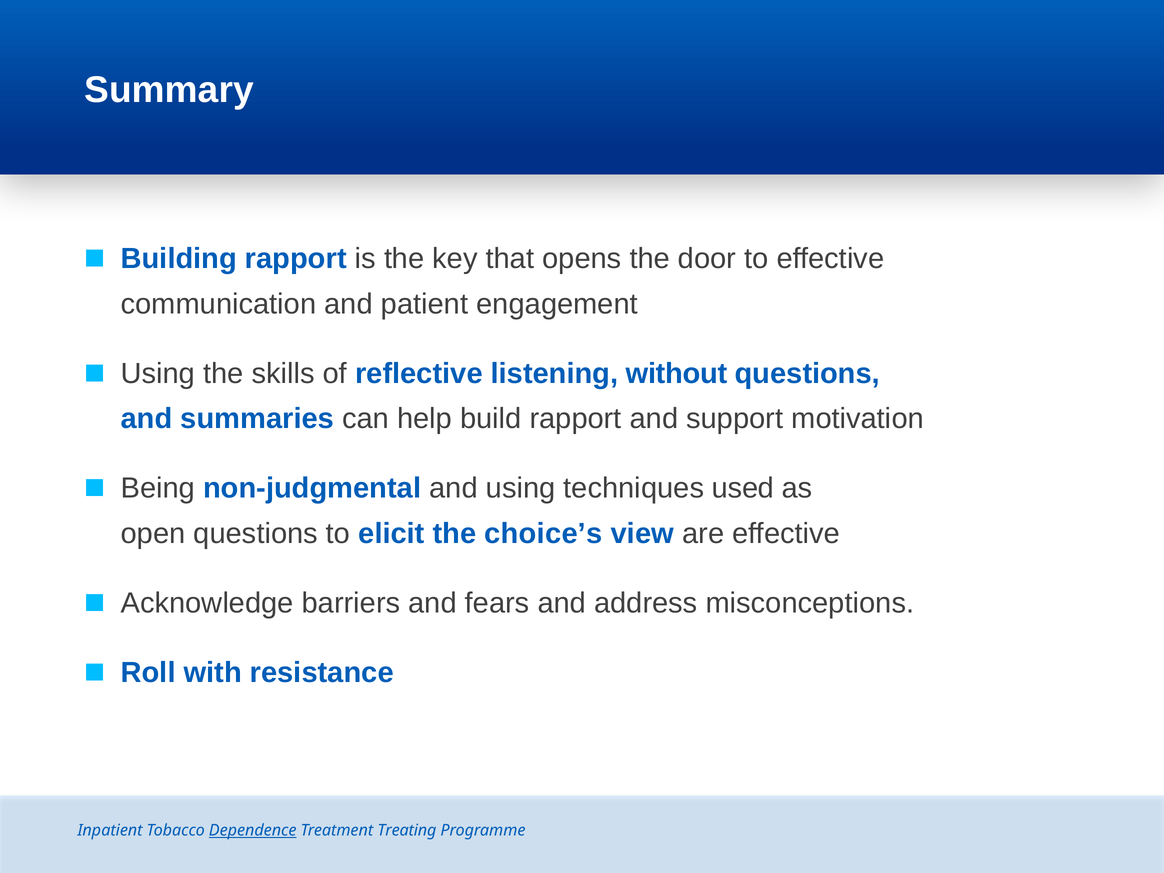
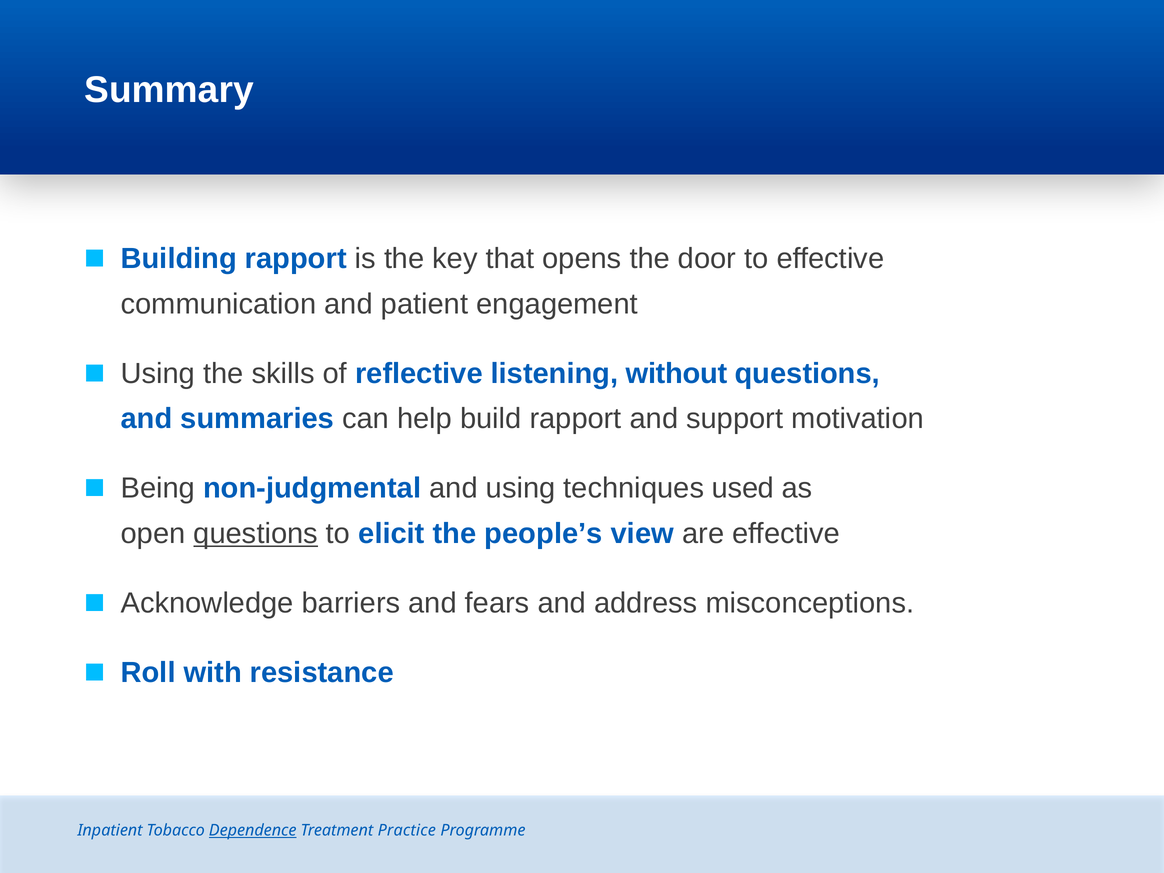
questions underline: none -> present (256, 534)
choice’s: choice’s -> people’s (544, 534)
Treating: Treating -> Practice (407, 831)
